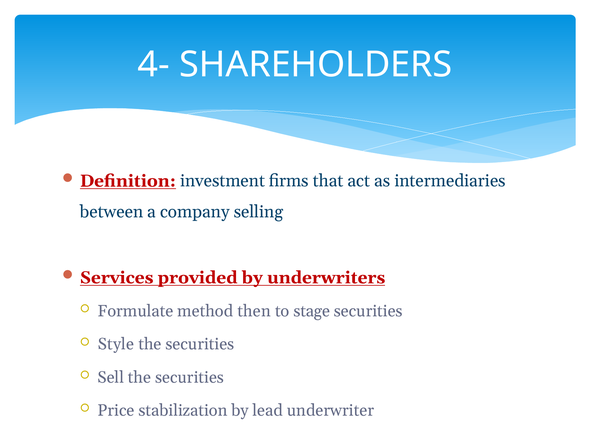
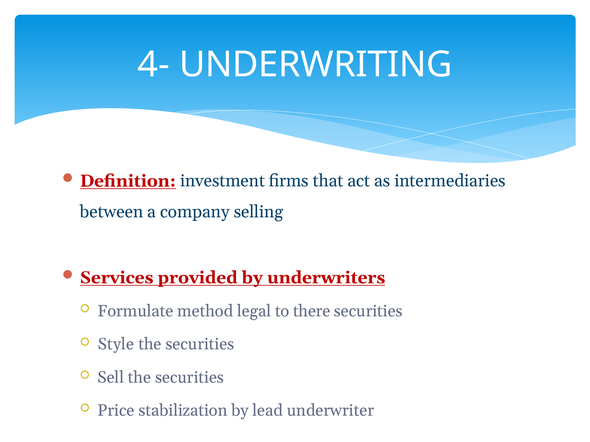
SHAREHOLDERS: SHAREHOLDERS -> UNDERWRITING (316, 65)
then: then -> legal (254, 311)
stage: stage -> there (312, 311)
